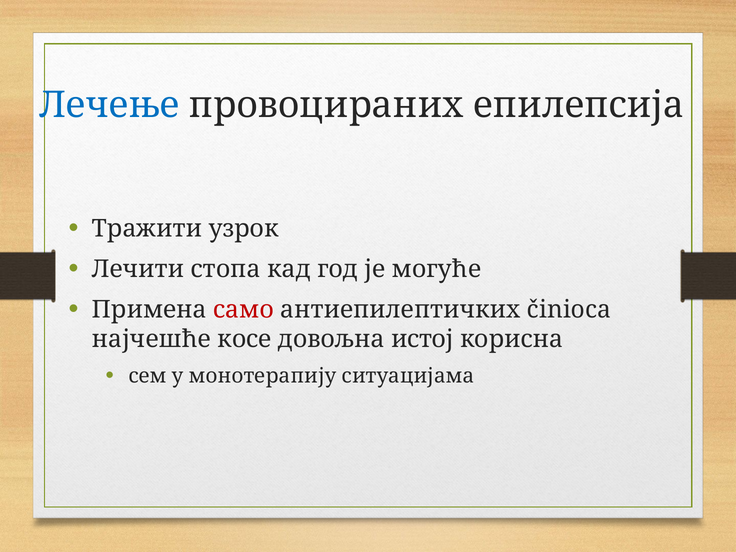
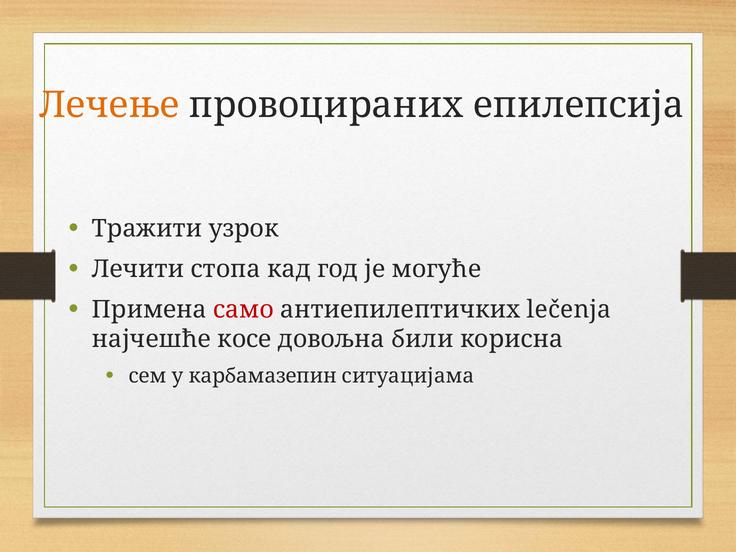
Лечење colour: blue -> orange (109, 105)
činioca: činioca -> lečenja (569, 310)
истој: истој -> били (422, 339)
монотерапију: монотерапију -> карбамазепин (263, 376)
